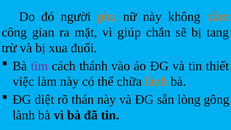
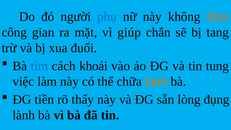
phụ colour: orange -> blue (107, 17)
tìm colour: purple -> blue (39, 66)
thánh: thánh -> khoái (94, 66)
thiết: thiết -> tung (217, 66)
diệt: diệt -> tiền (44, 99)
thán: thán -> thấy (83, 99)
gông: gông -> đụng (217, 99)
